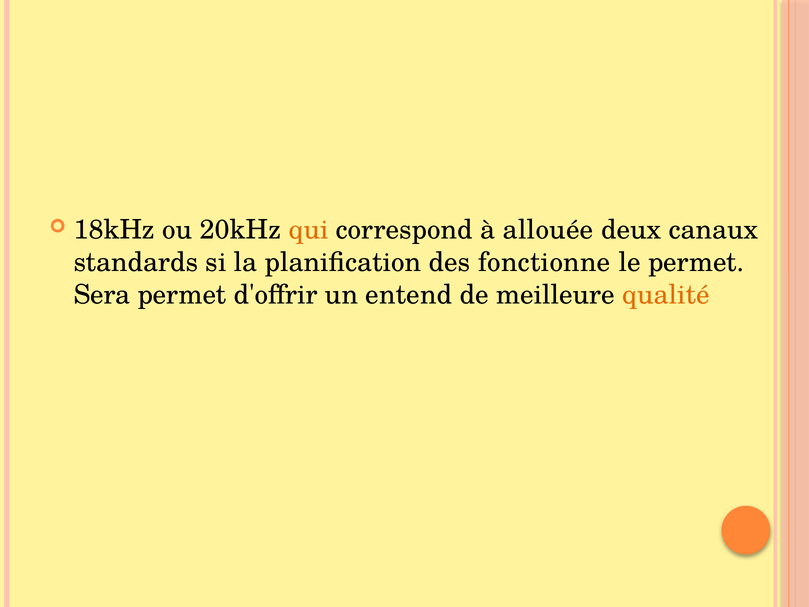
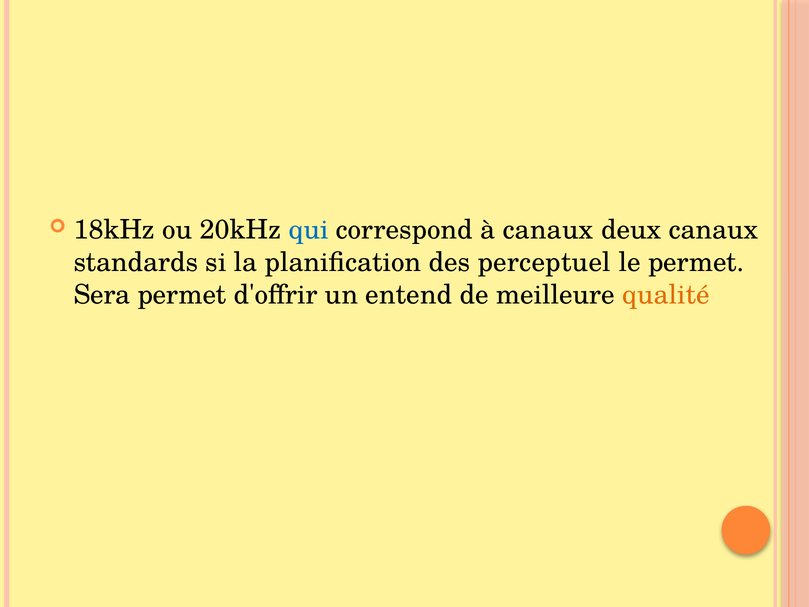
qui colour: orange -> blue (309, 230)
à allouée: allouée -> canaux (548, 230)
fonctionne: fonctionne -> perceptuel (544, 262)
